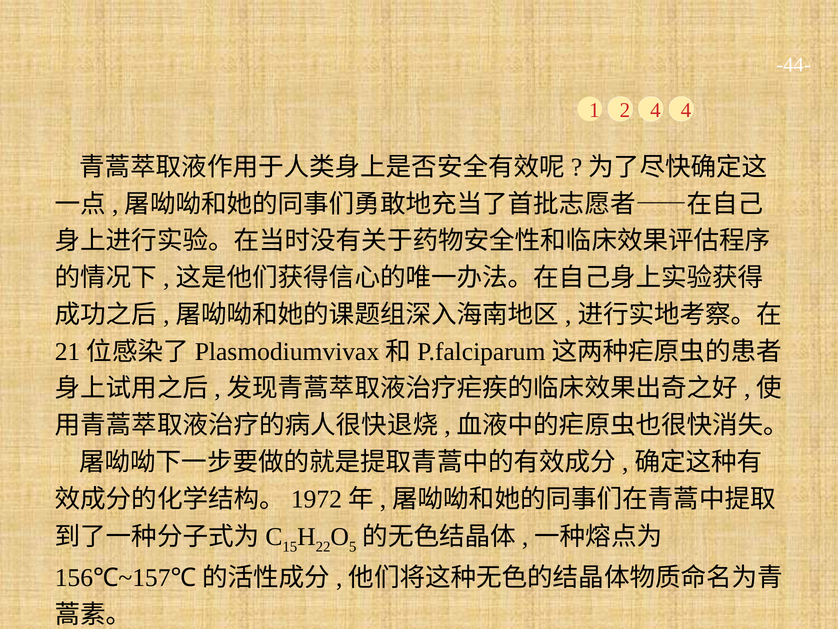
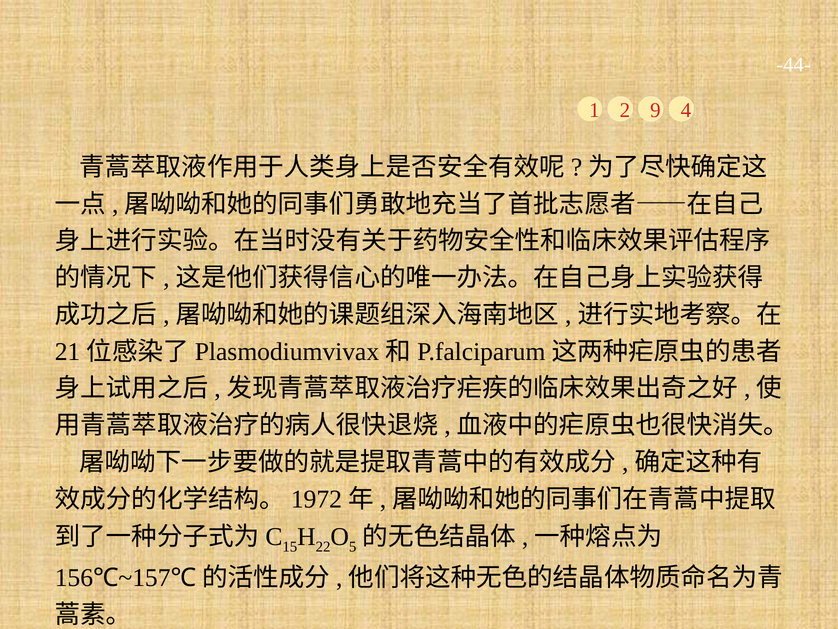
2 4: 4 -> 9 (655, 110)
